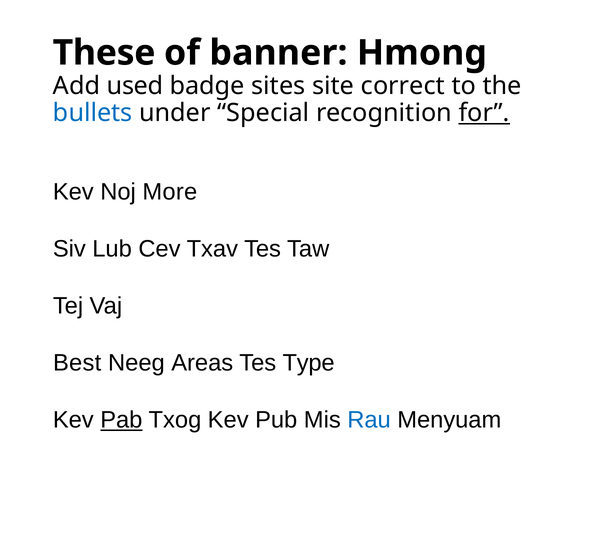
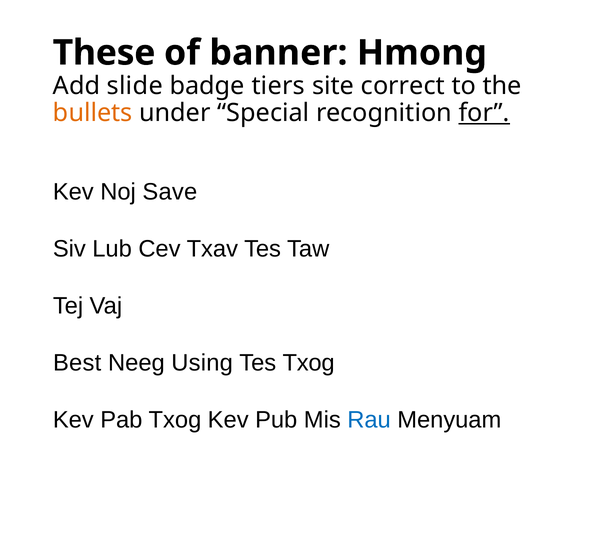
used: used -> slide (135, 86)
sites: sites -> tiers (278, 86)
bullets colour: blue -> orange (93, 113)
More: More -> Save (170, 192)
Areas: Areas -> Using (202, 363)
Tes Type: Type -> Txog (309, 363)
Pab underline: present -> none (121, 420)
